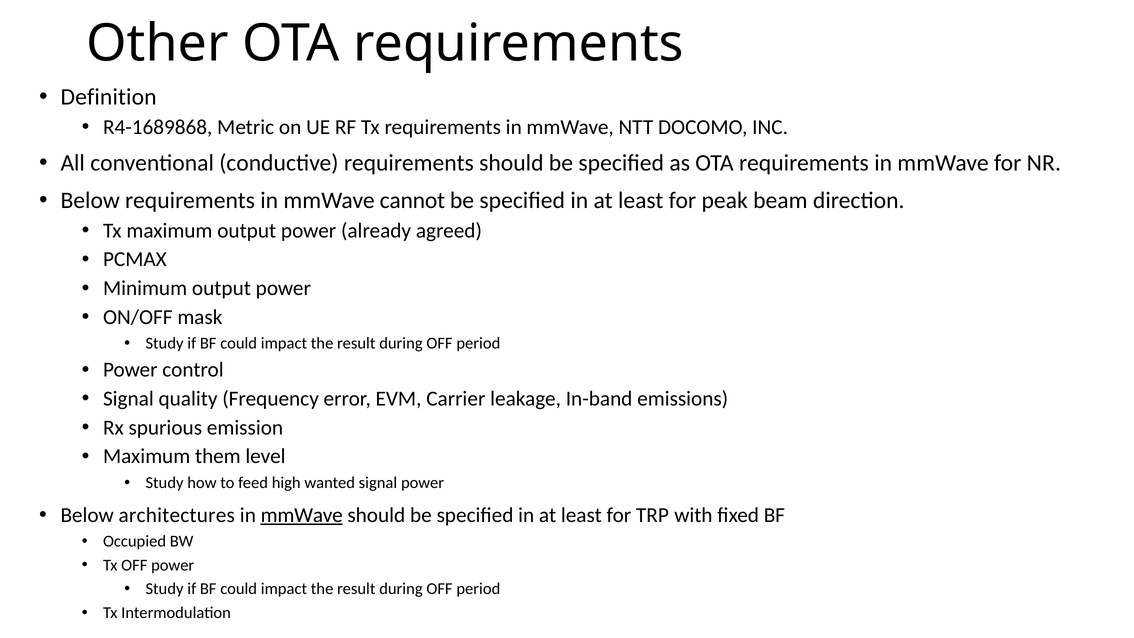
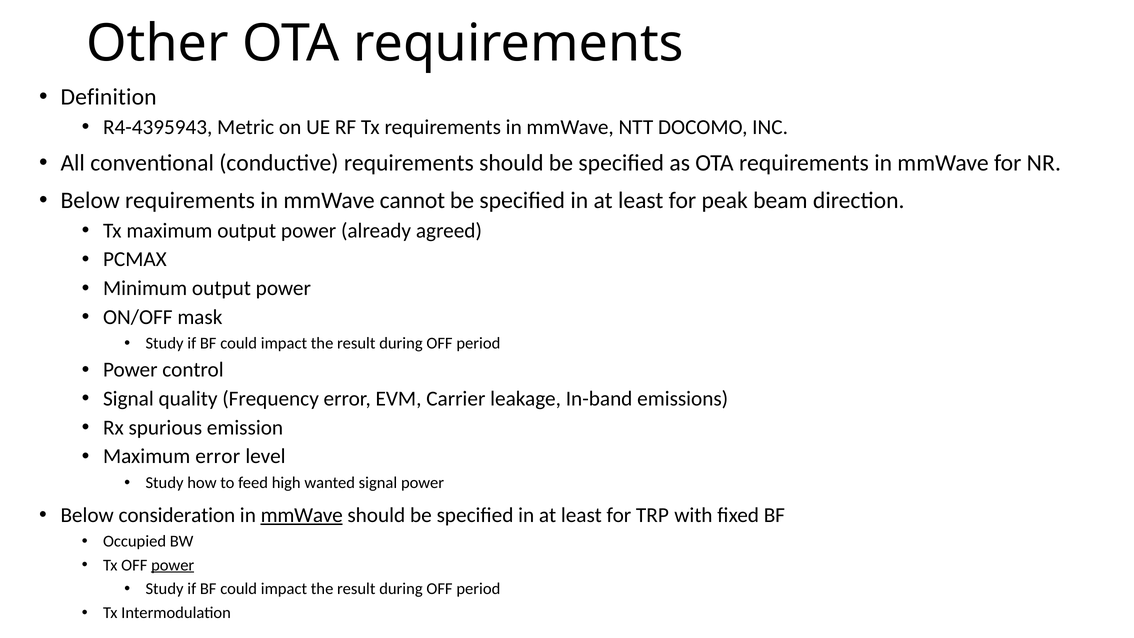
R4-1689868: R4-1689868 -> R4-4395943 (158, 127)
Maximum them: them -> error (218, 456)
architectures: architectures -> consideration (177, 515)
power underline: none -> present (173, 565)
